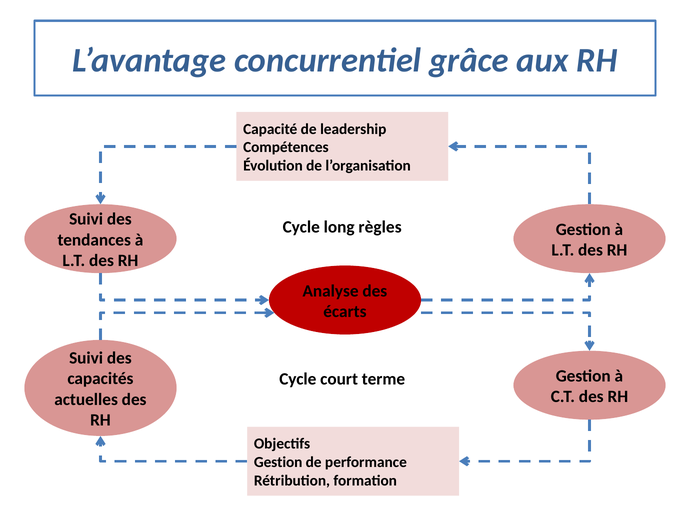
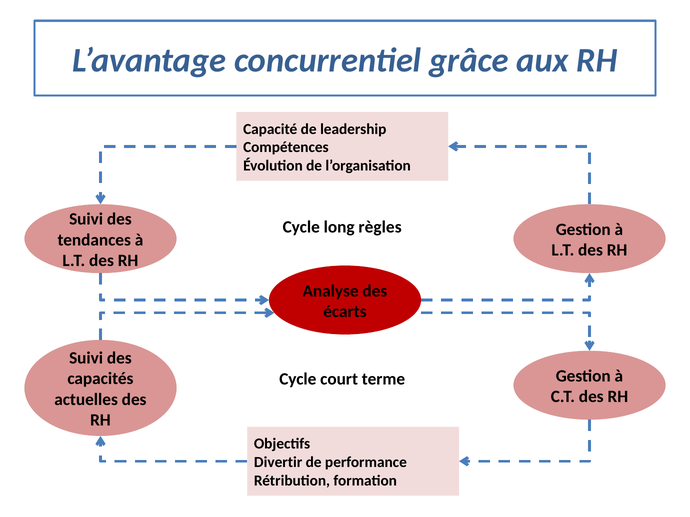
Gestion: Gestion -> Divertir (278, 463)
